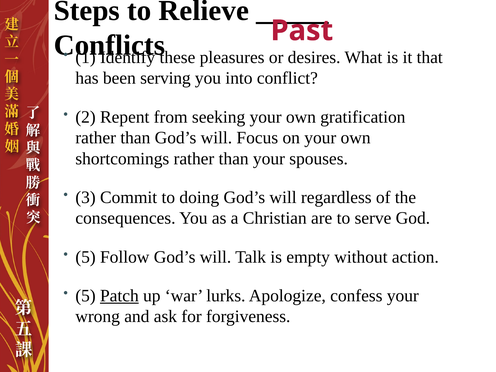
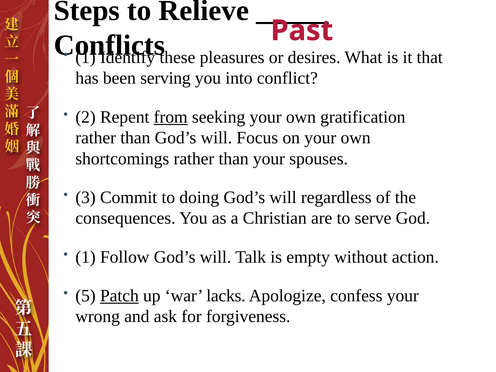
from underline: none -> present (171, 117)
5: 5 -> 1 (86, 257)
lurks: lurks -> lacks (226, 296)
